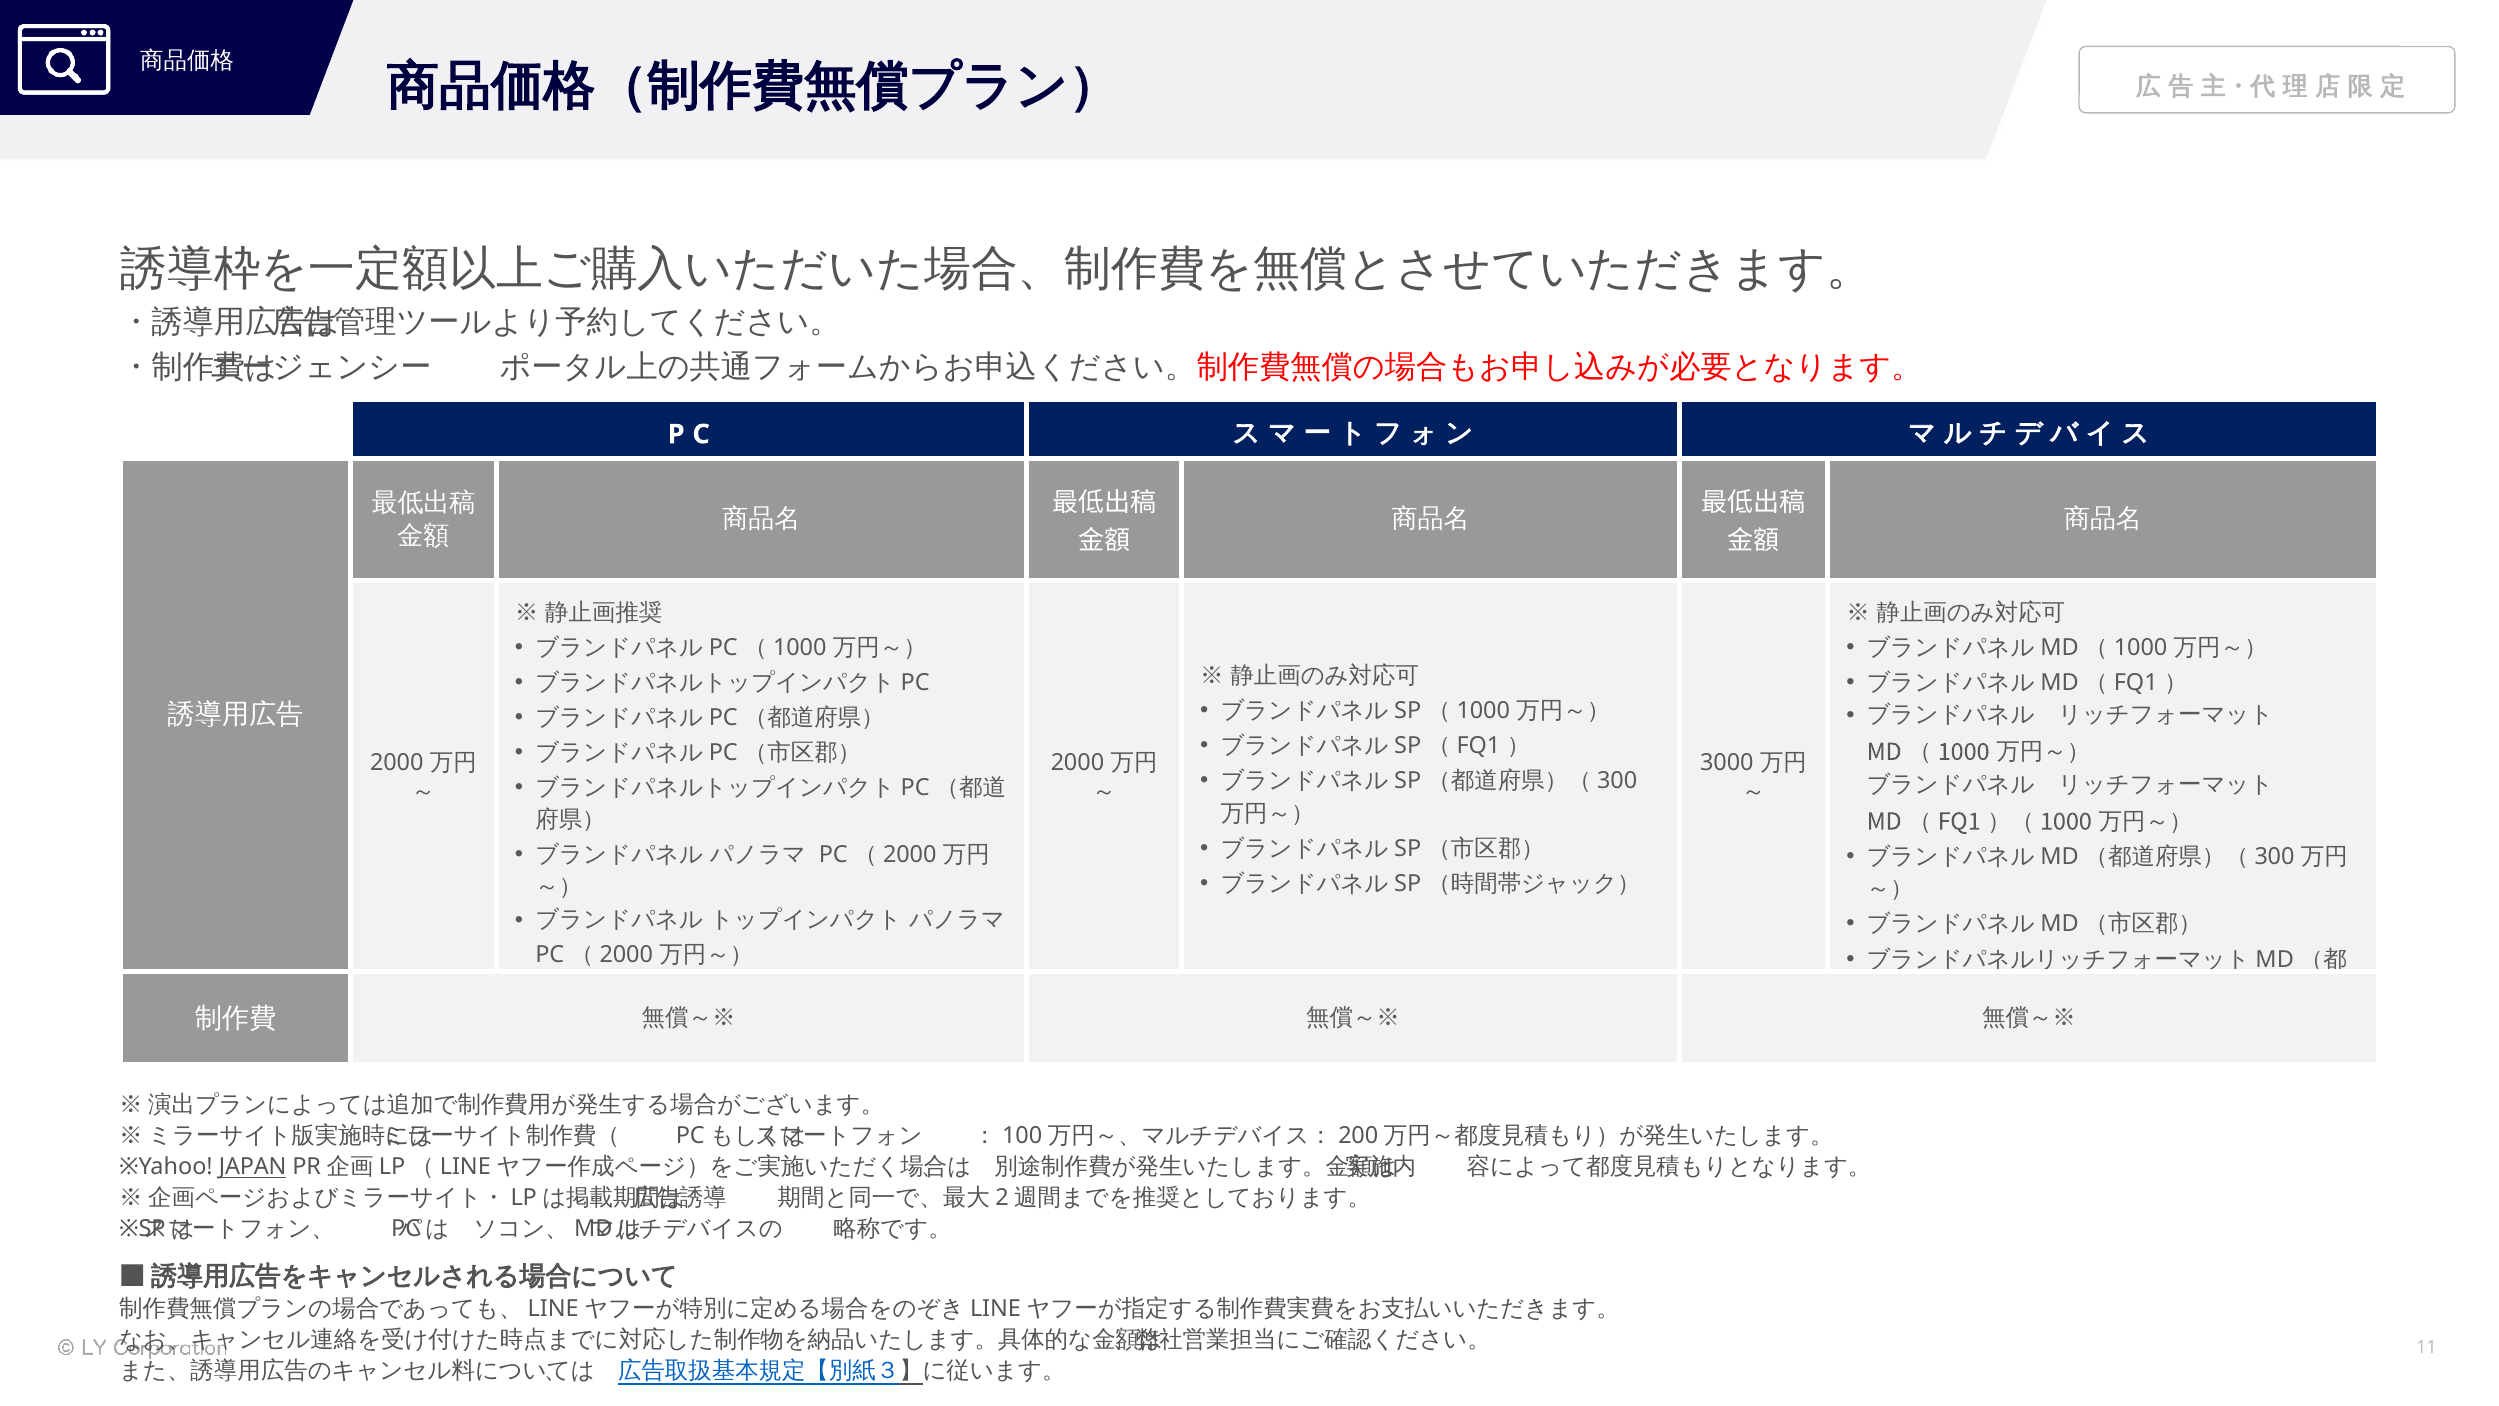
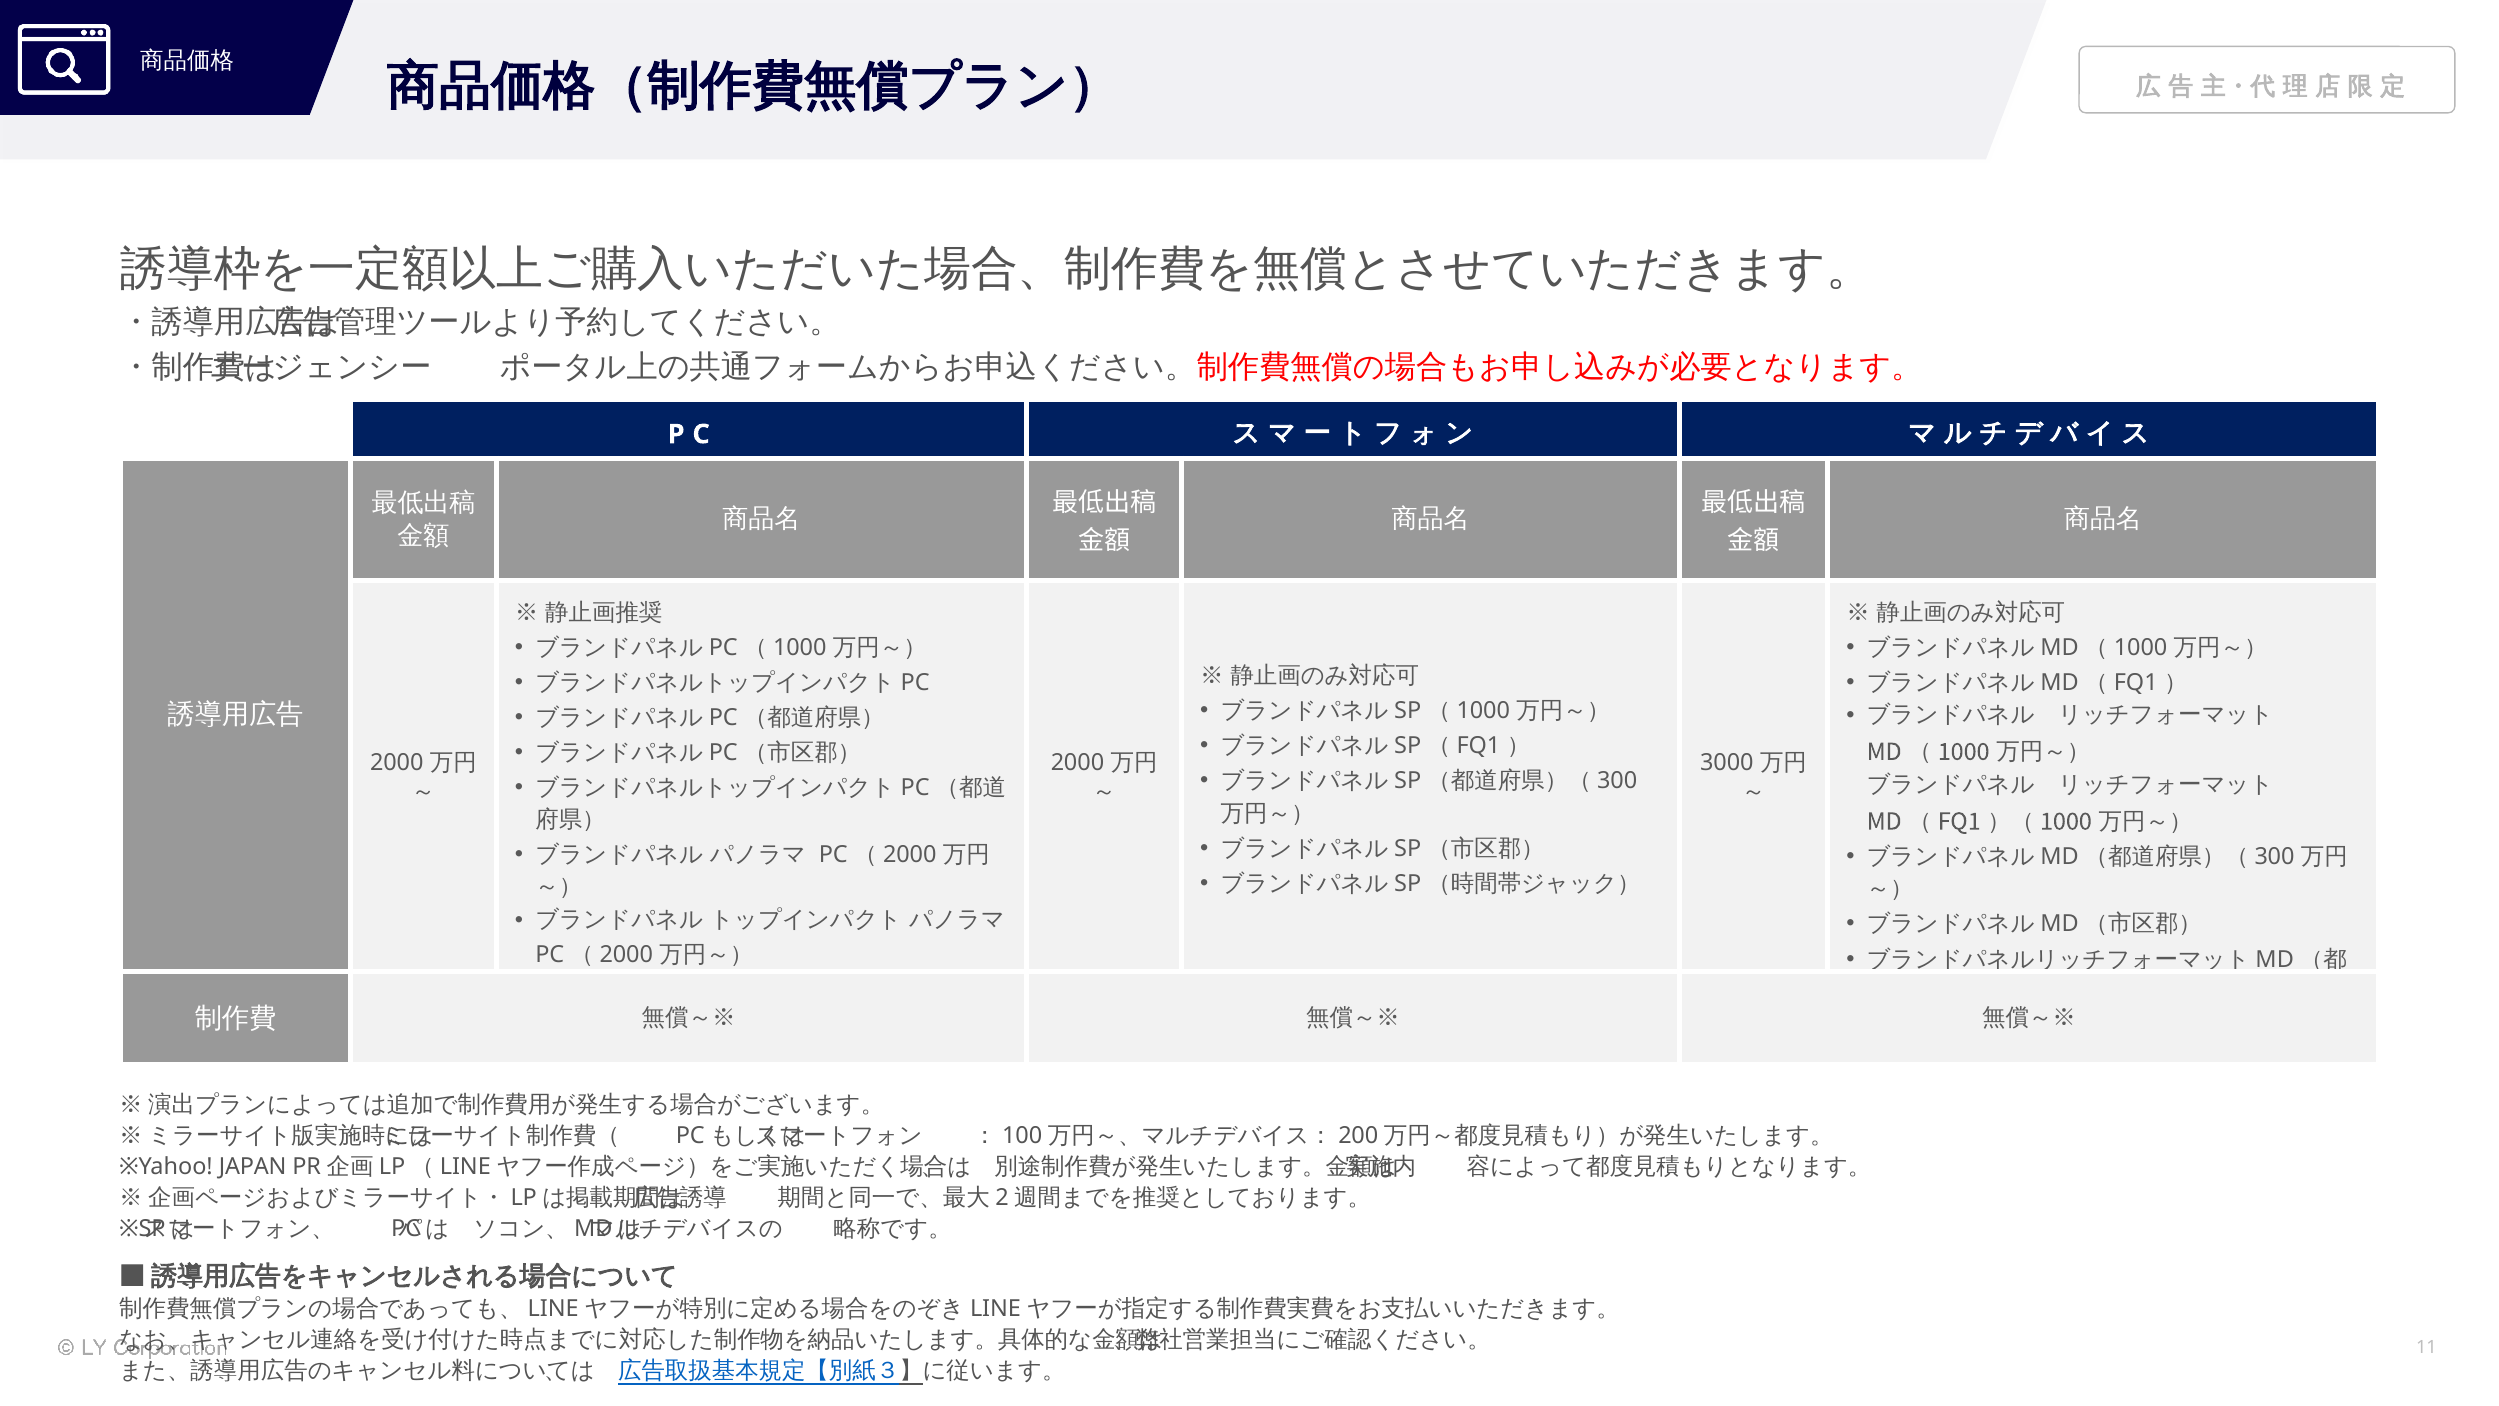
JAPAN underline: present -> none (253, 1167)
